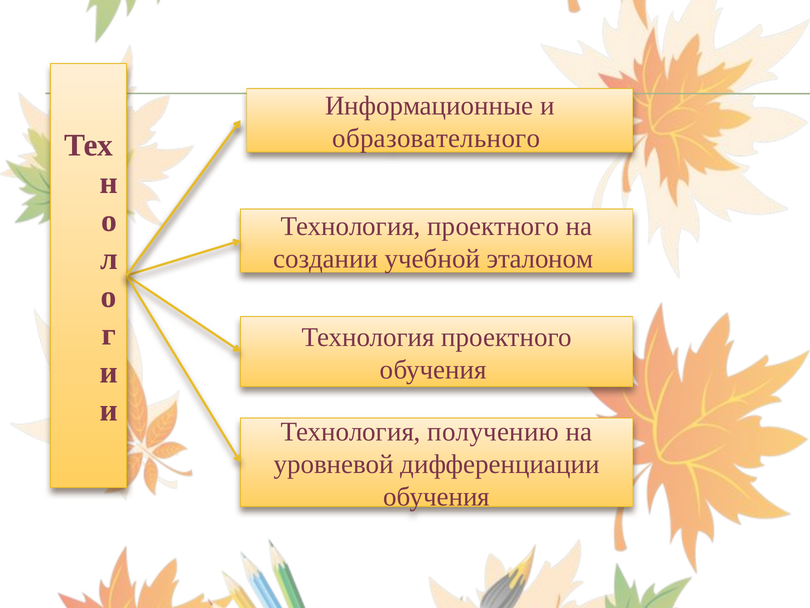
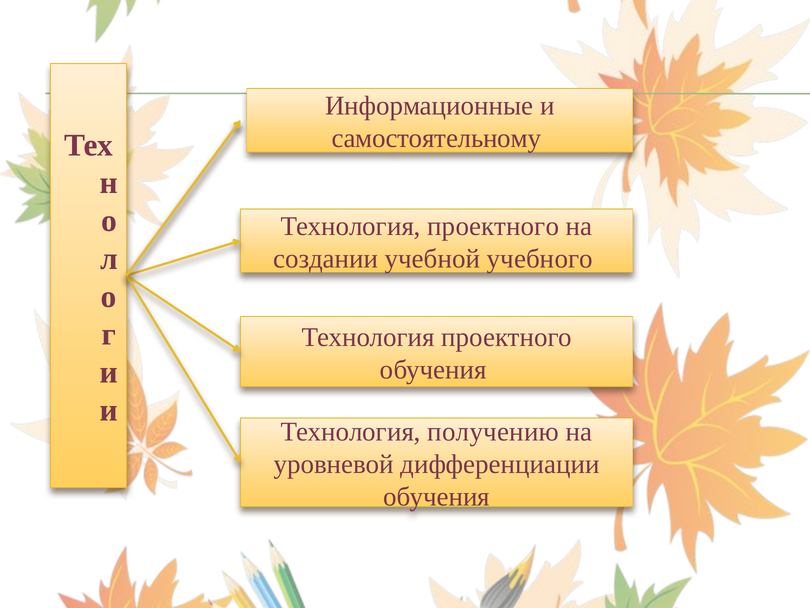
образовательного: образовательного -> самостоятельному (437, 138)
эталоном: эталоном -> учебного (540, 259)
